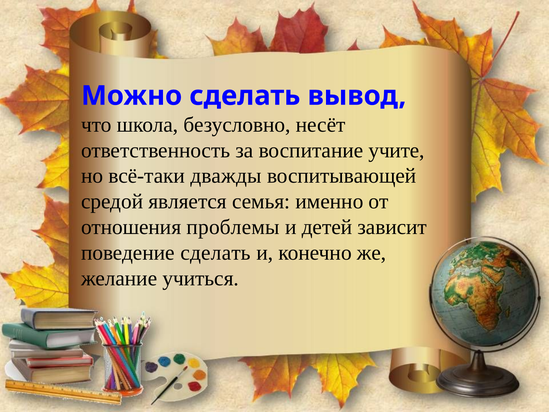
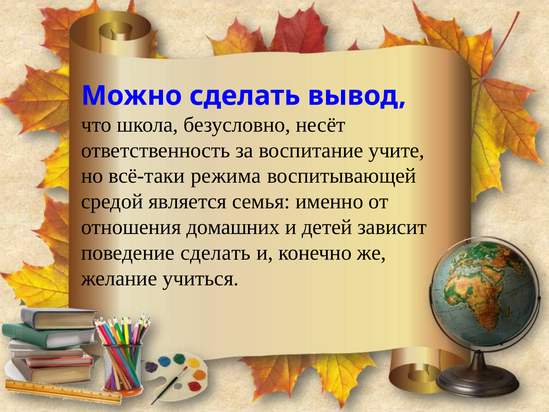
дважды: дважды -> режима (226, 176)
проблемы: проблемы -> домашних (233, 227)
